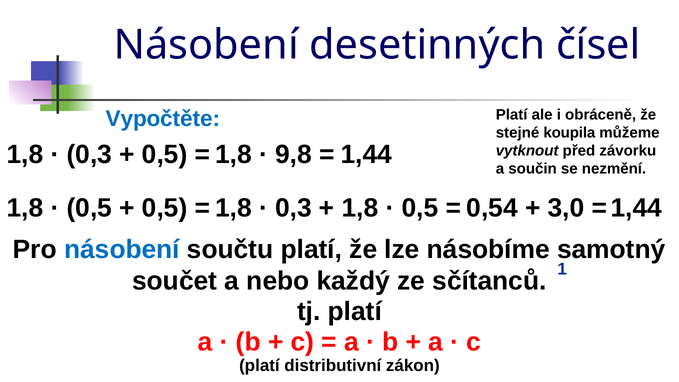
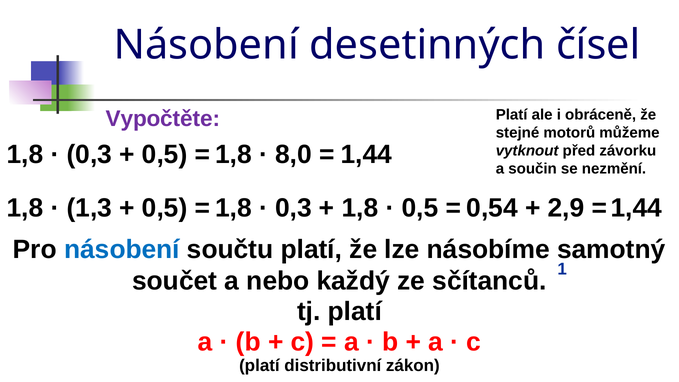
Vypočtěte colour: blue -> purple (163, 119)
koupila: koupila -> motorů (569, 133)
9,8: 9,8 -> 8,0 (293, 155)
0,5: 0,5 -> 1,3 (89, 208)
3,0: 3,0 -> 2,9 (566, 208)
